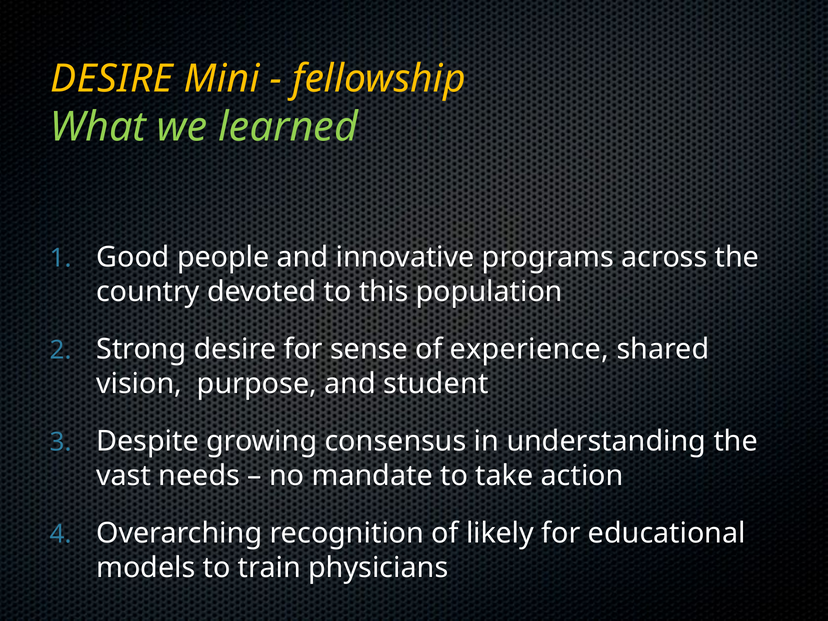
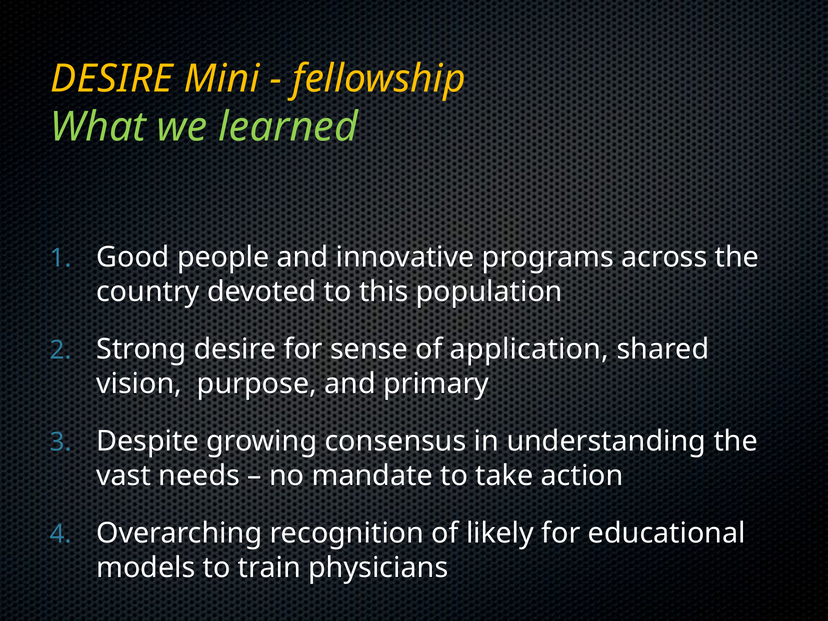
experience: experience -> application (529, 349)
student: student -> primary (436, 384)
